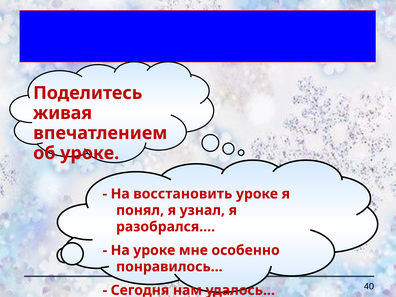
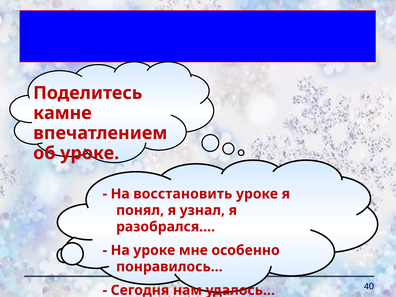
живая: живая -> камне (62, 113)
